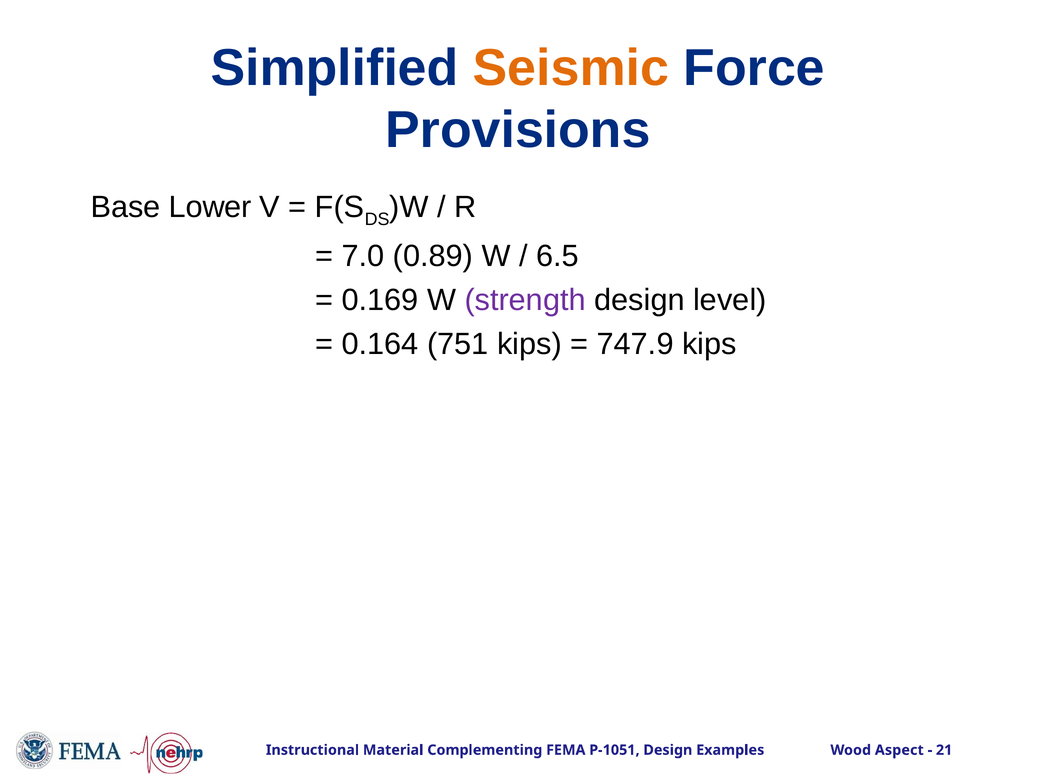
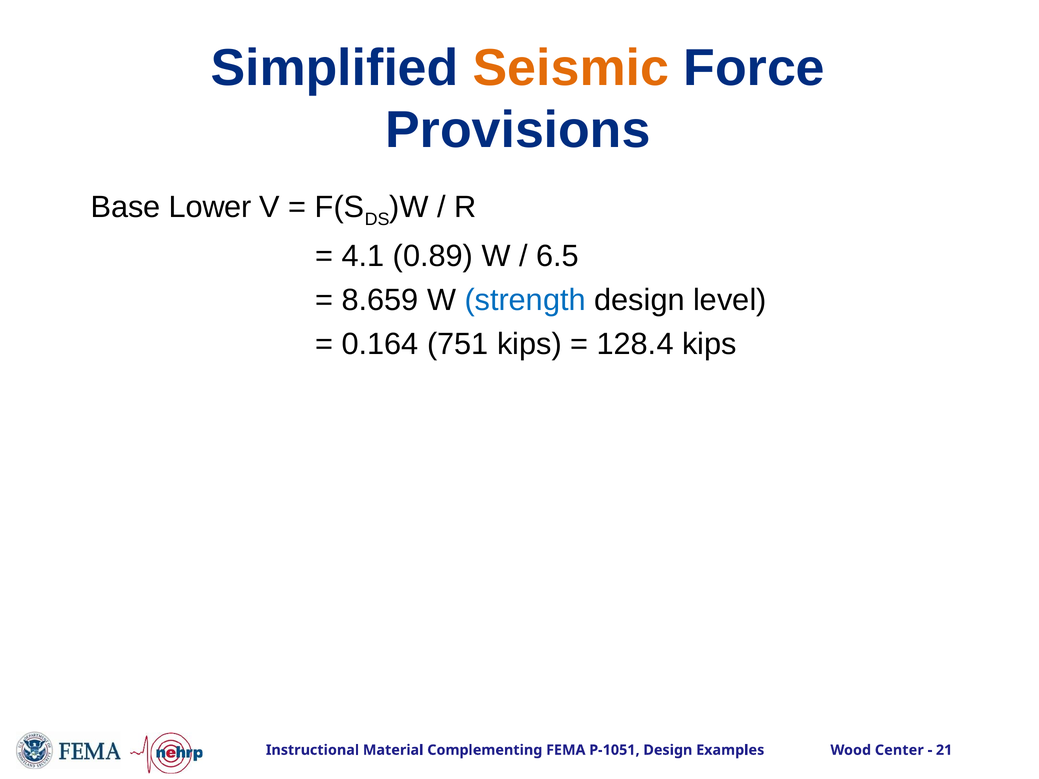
7.0: 7.0 -> 4.1 (363, 256)
0.169: 0.169 -> 8.659 (380, 300)
strength colour: purple -> blue (525, 300)
747.9: 747.9 -> 128.4 (635, 344)
Aspect: Aspect -> Center (899, 750)
